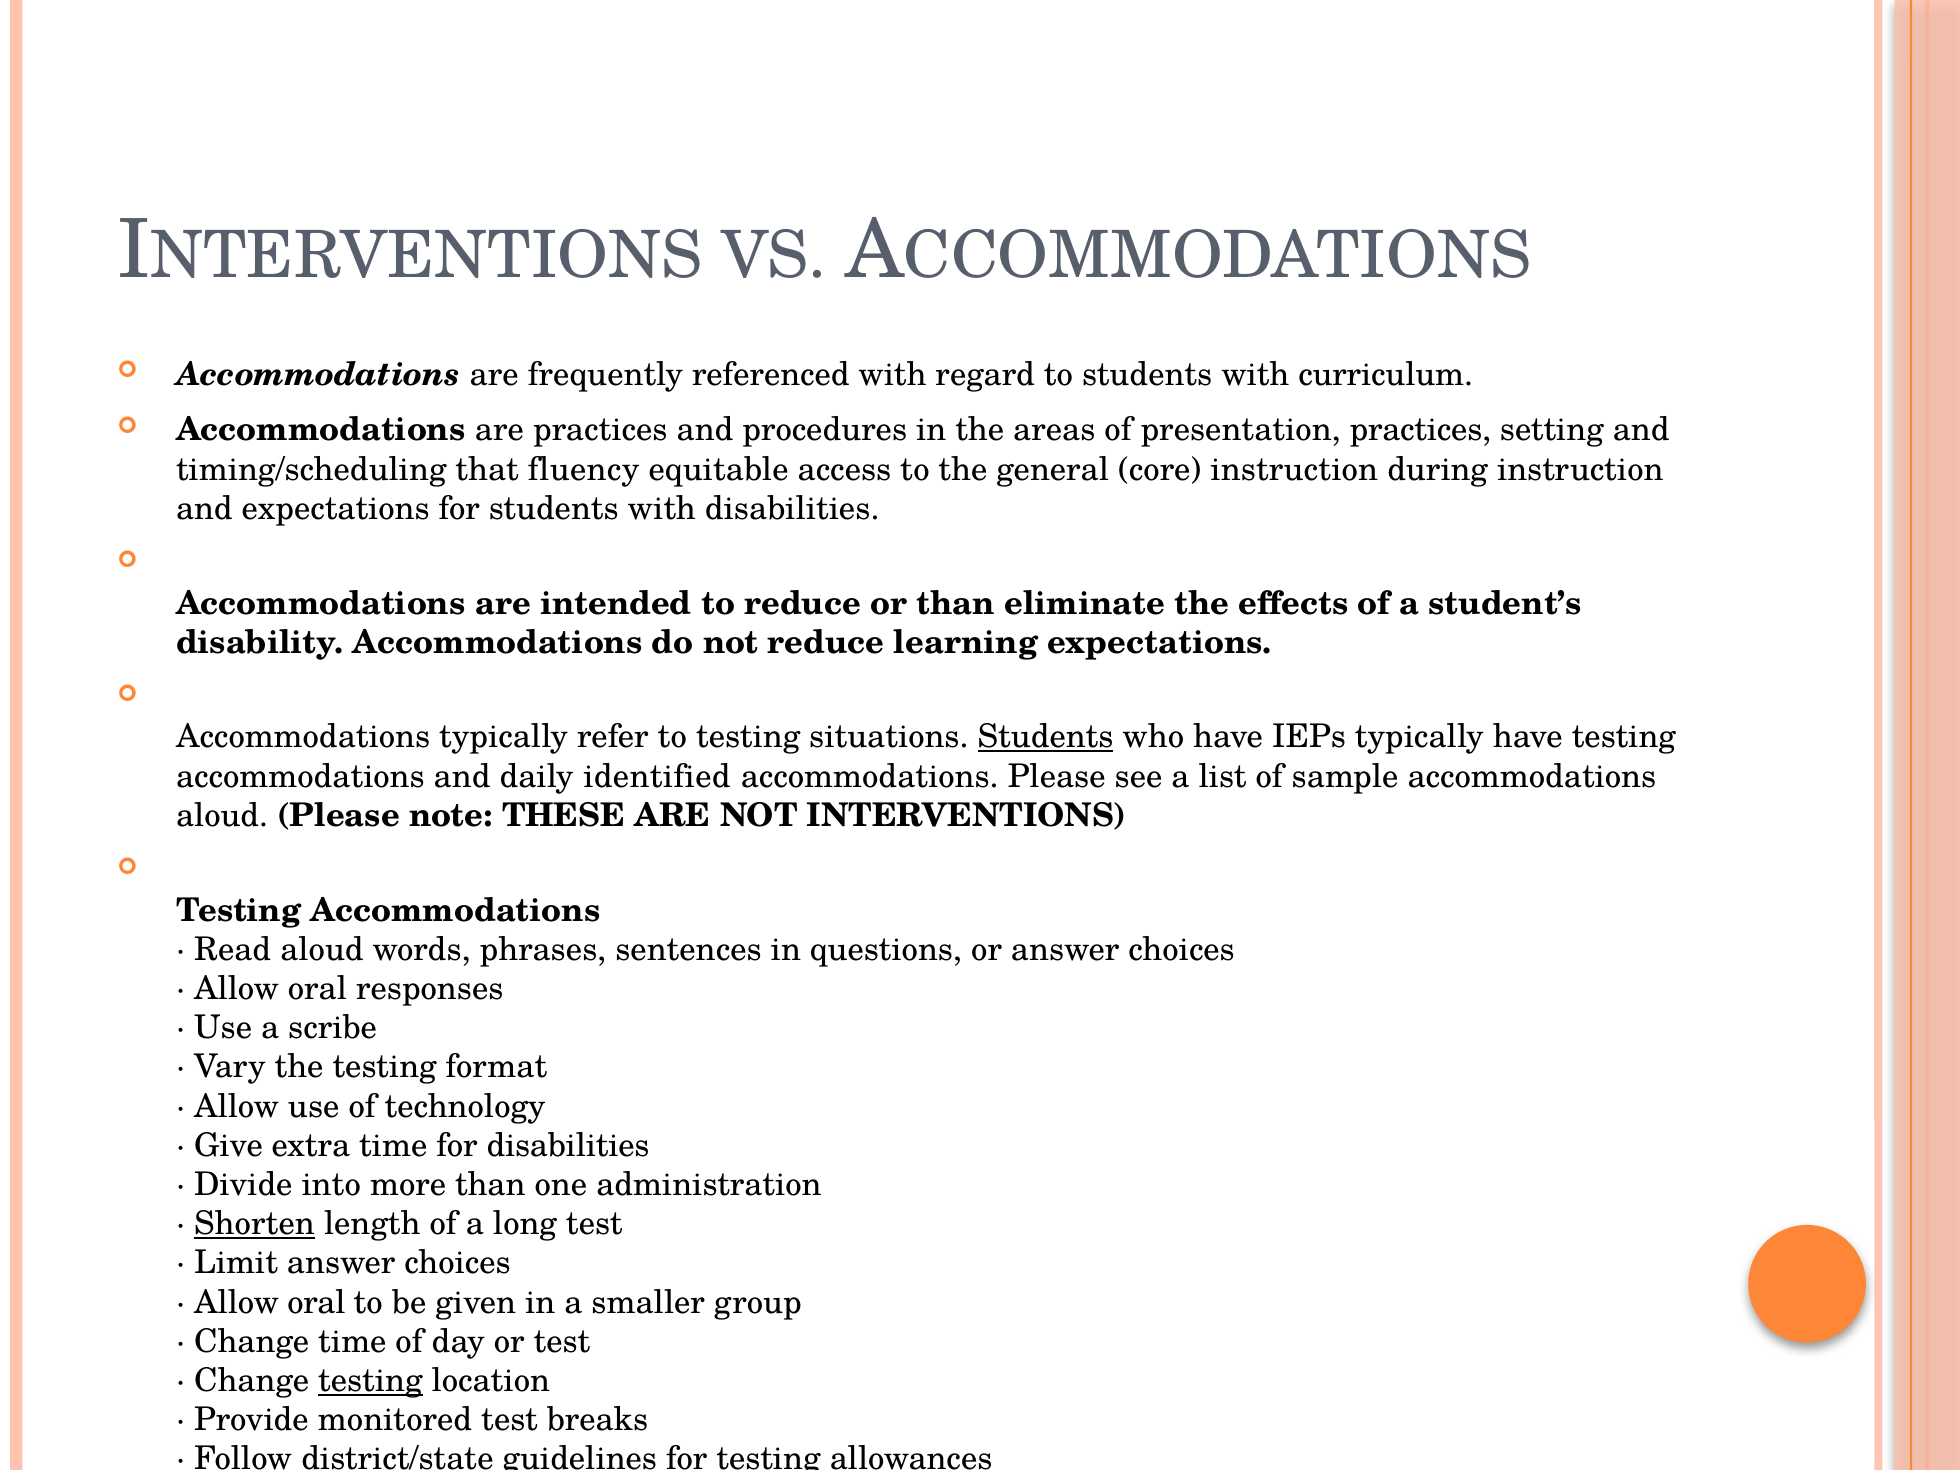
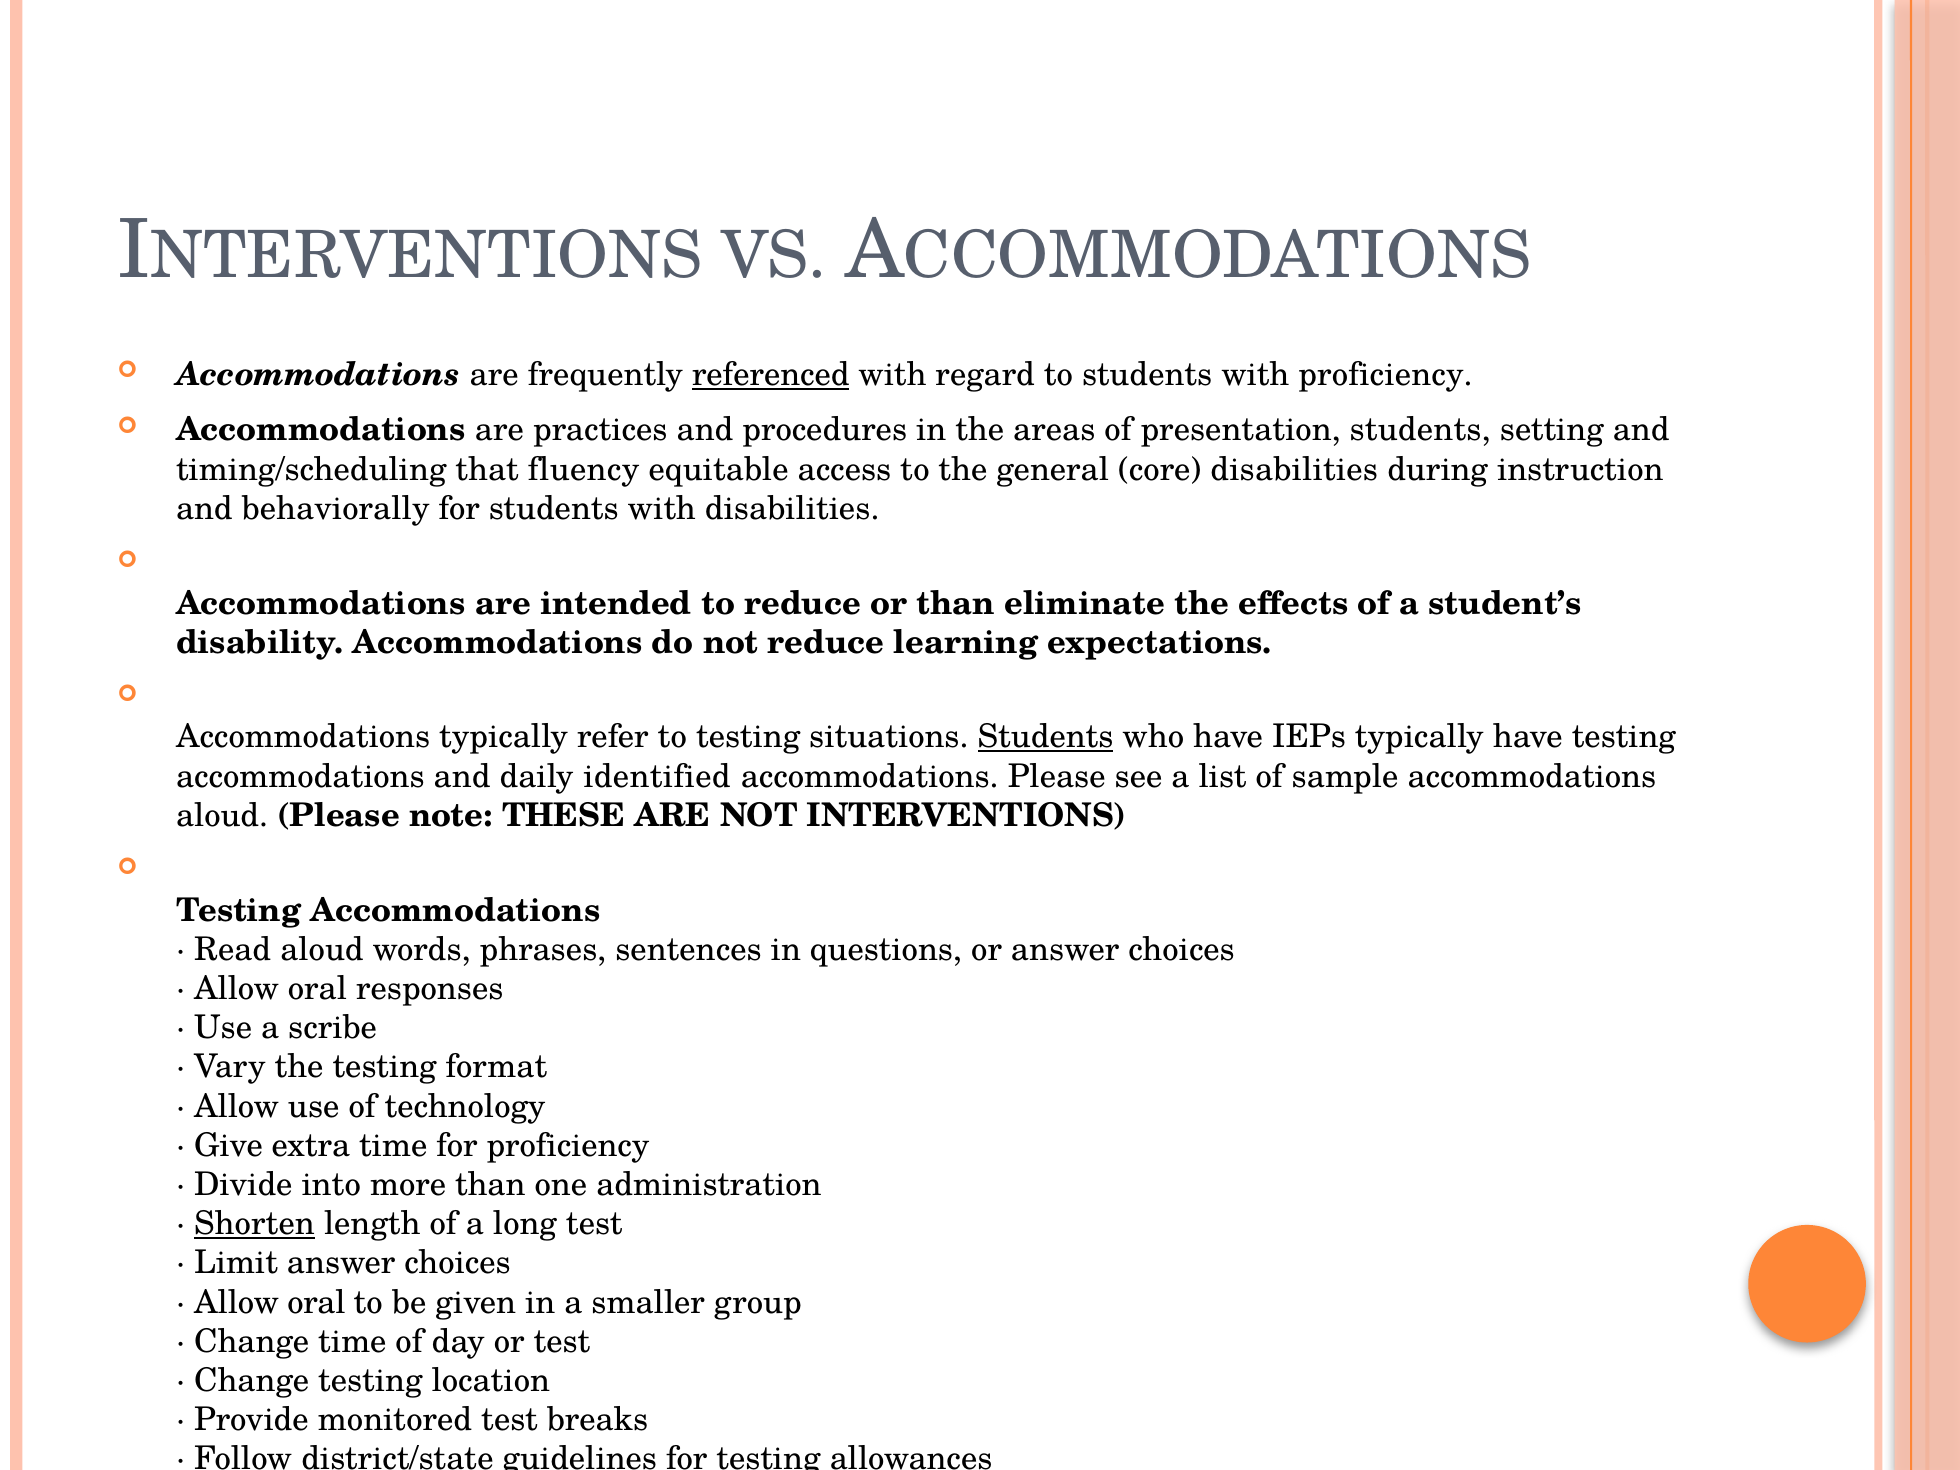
referenced underline: none -> present (771, 375)
with curriculum: curriculum -> proficiency (1386, 375)
presentation practices: practices -> students (1420, 430)
core instruction: instruction -> disabilities (1294, 469)
and expectations: expectations -> behaviorally (336, 508)
for disabilities: disabilities -> proficiency (568, 1146)
testing underline: present -> none (370, 1381)
